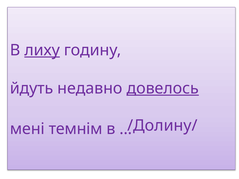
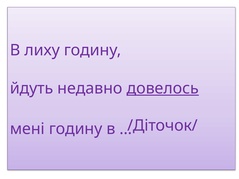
лиху underline: present -> none (42, 50)
/Долину/: /Долину/ -> /Діточок/ (162, 126)
мені темнім: темнім -> годину (76, 129)
